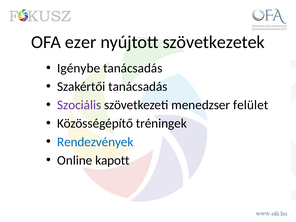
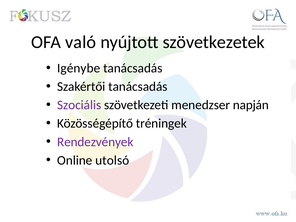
ezer: ezer -> való (81, 42)
felület: felület -> napján (251, 105)
Rendezvények colour: blue -> purple (95, 142)
kapott: kapott -> utolsó (112, 160)
